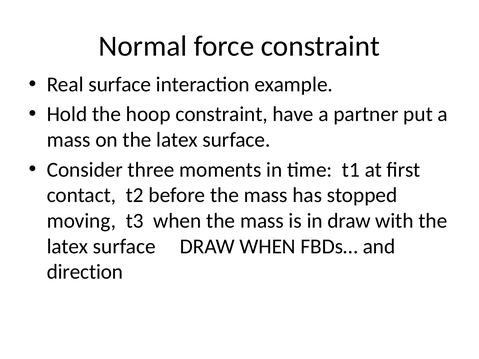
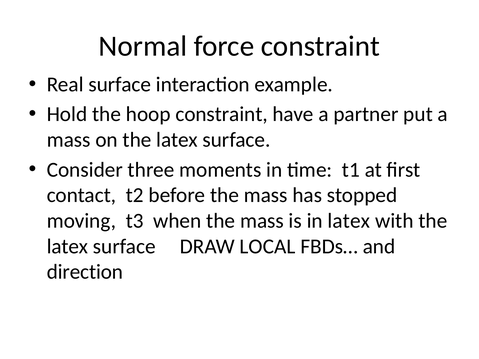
in draw: draw -> latex (349, 221)
DRAW WHEN: WHEN -> LOCAL (268, 246)
